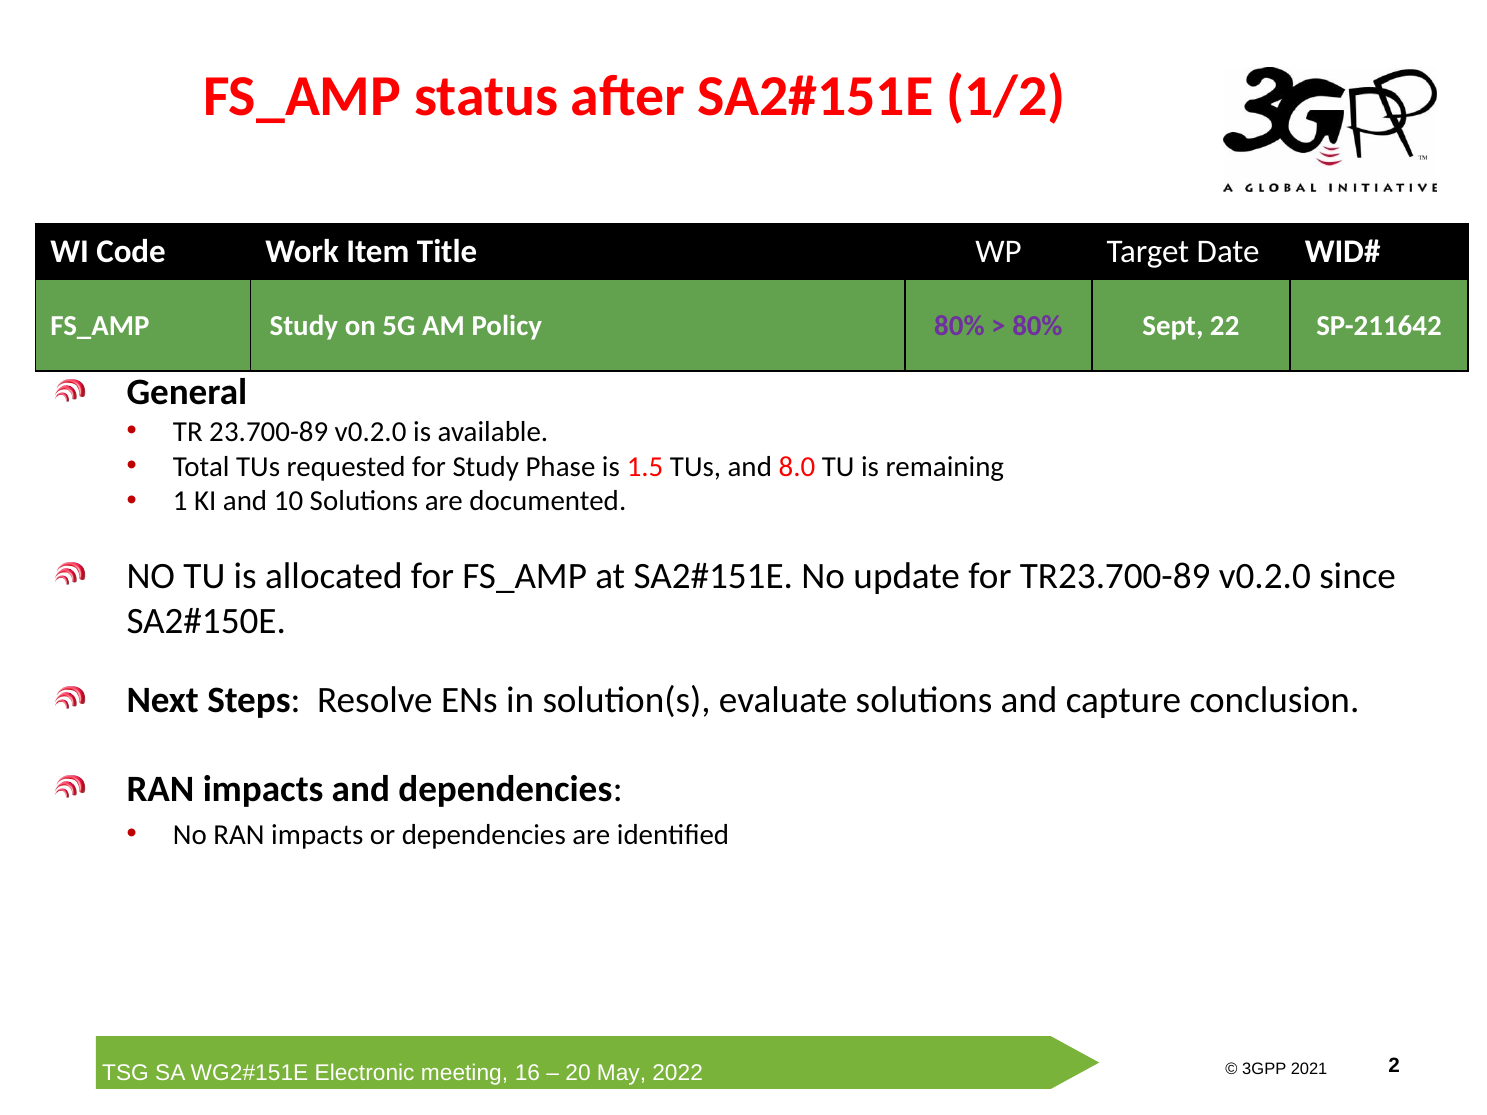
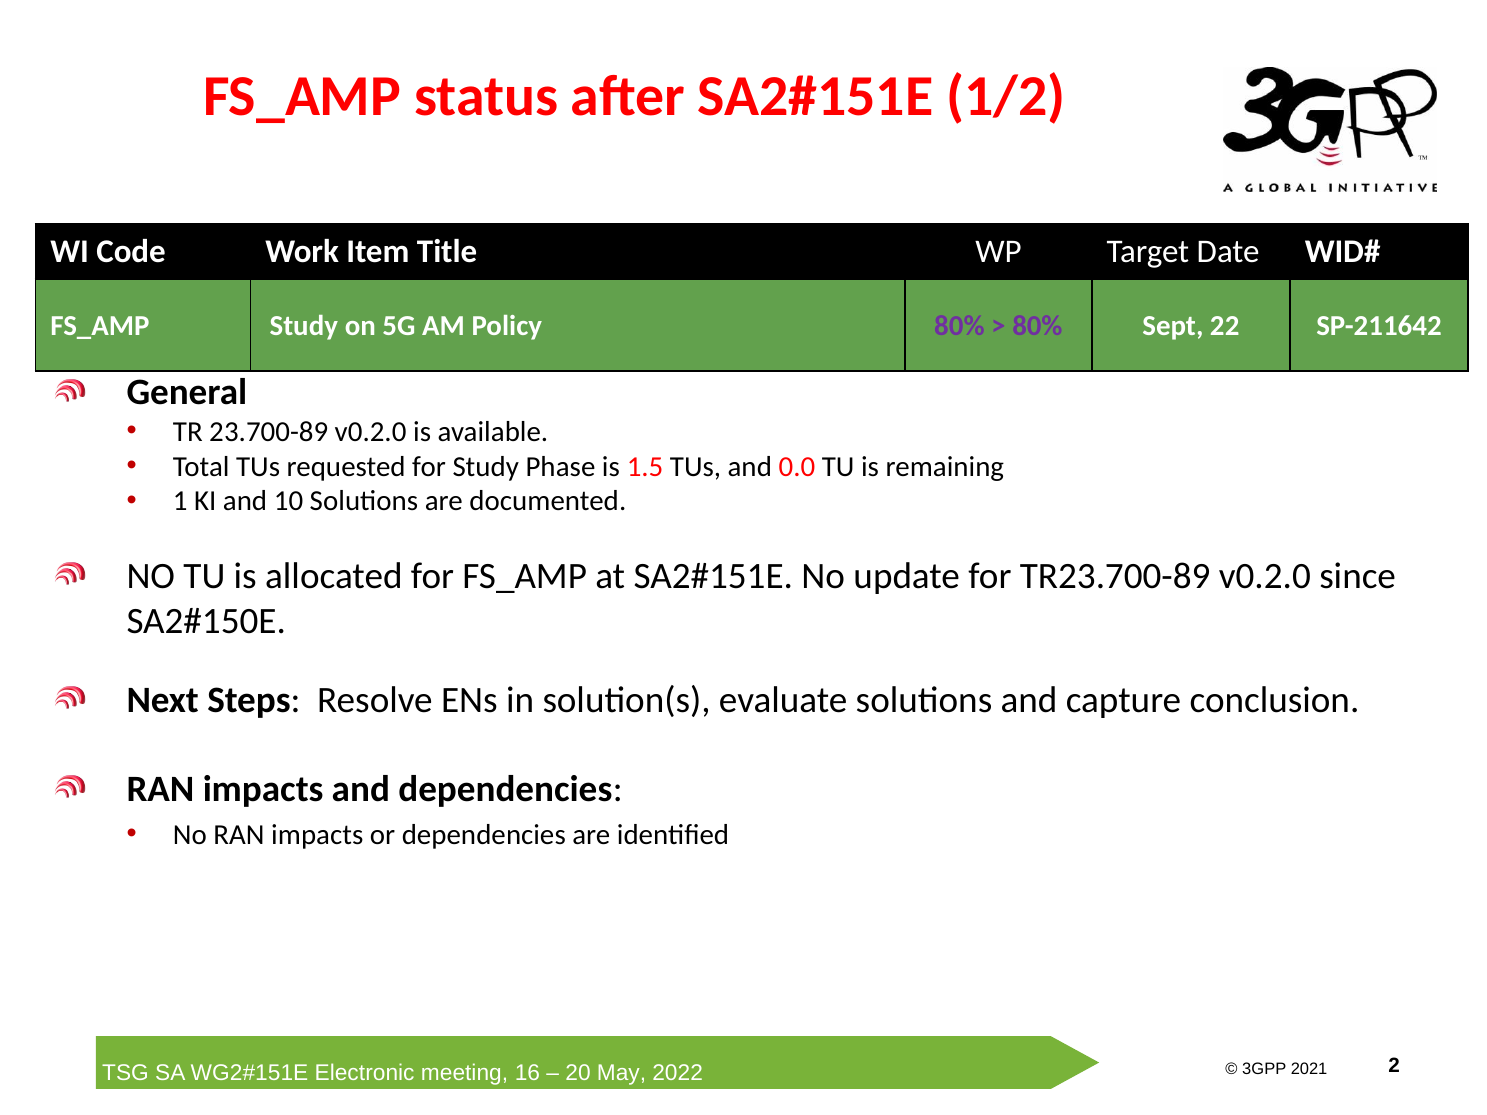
8.0: 8.0 -> 0.0 (797, 467)
